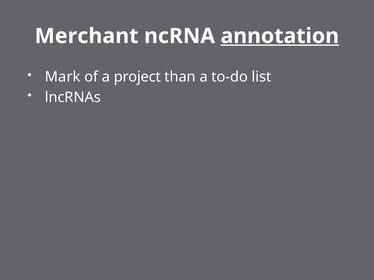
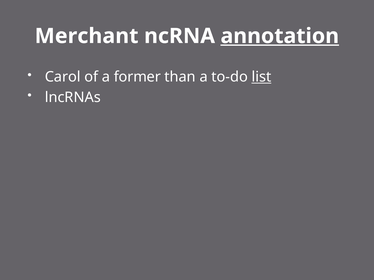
Mark: Mark -> Carol (63, 77)
project: project -> former (137, 77)
list underline: none -> present (261, 77)
